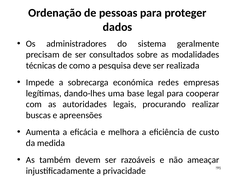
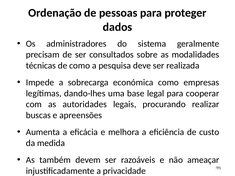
económica redes: redes -> como (168, 83)
